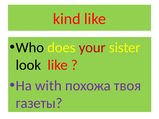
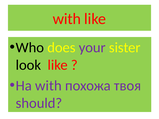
kind: kind -> with (67, 19)
your colour: red -> purple (92, 48)
газеты: газеты -> should (39, 103)
